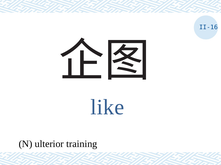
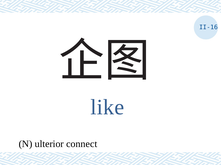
training: training -> connect (82, 144)
